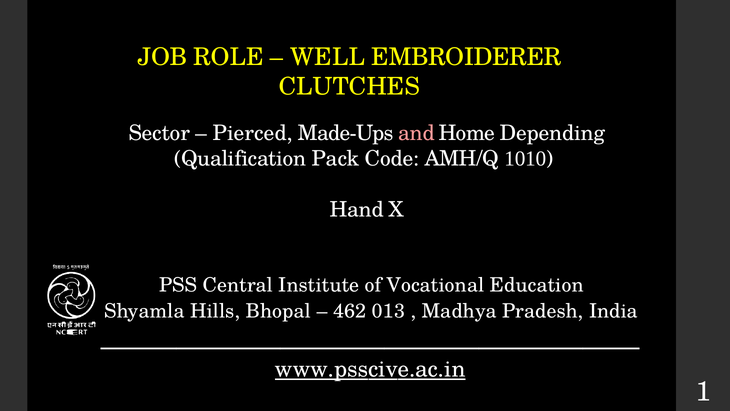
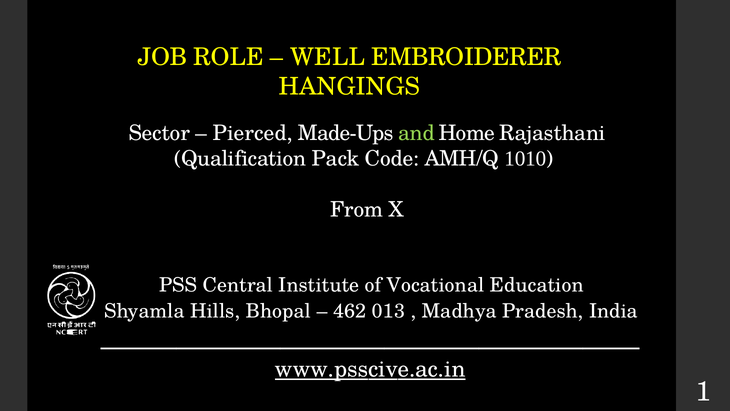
CLUTCHES: CLUTCHES -> HANGINGS (349, 87)
and colour: pink -> light green (416, 133)
Depending: Depending -> Rajasthani (553, 133)
Hand: Hand -> From (357, 210)
